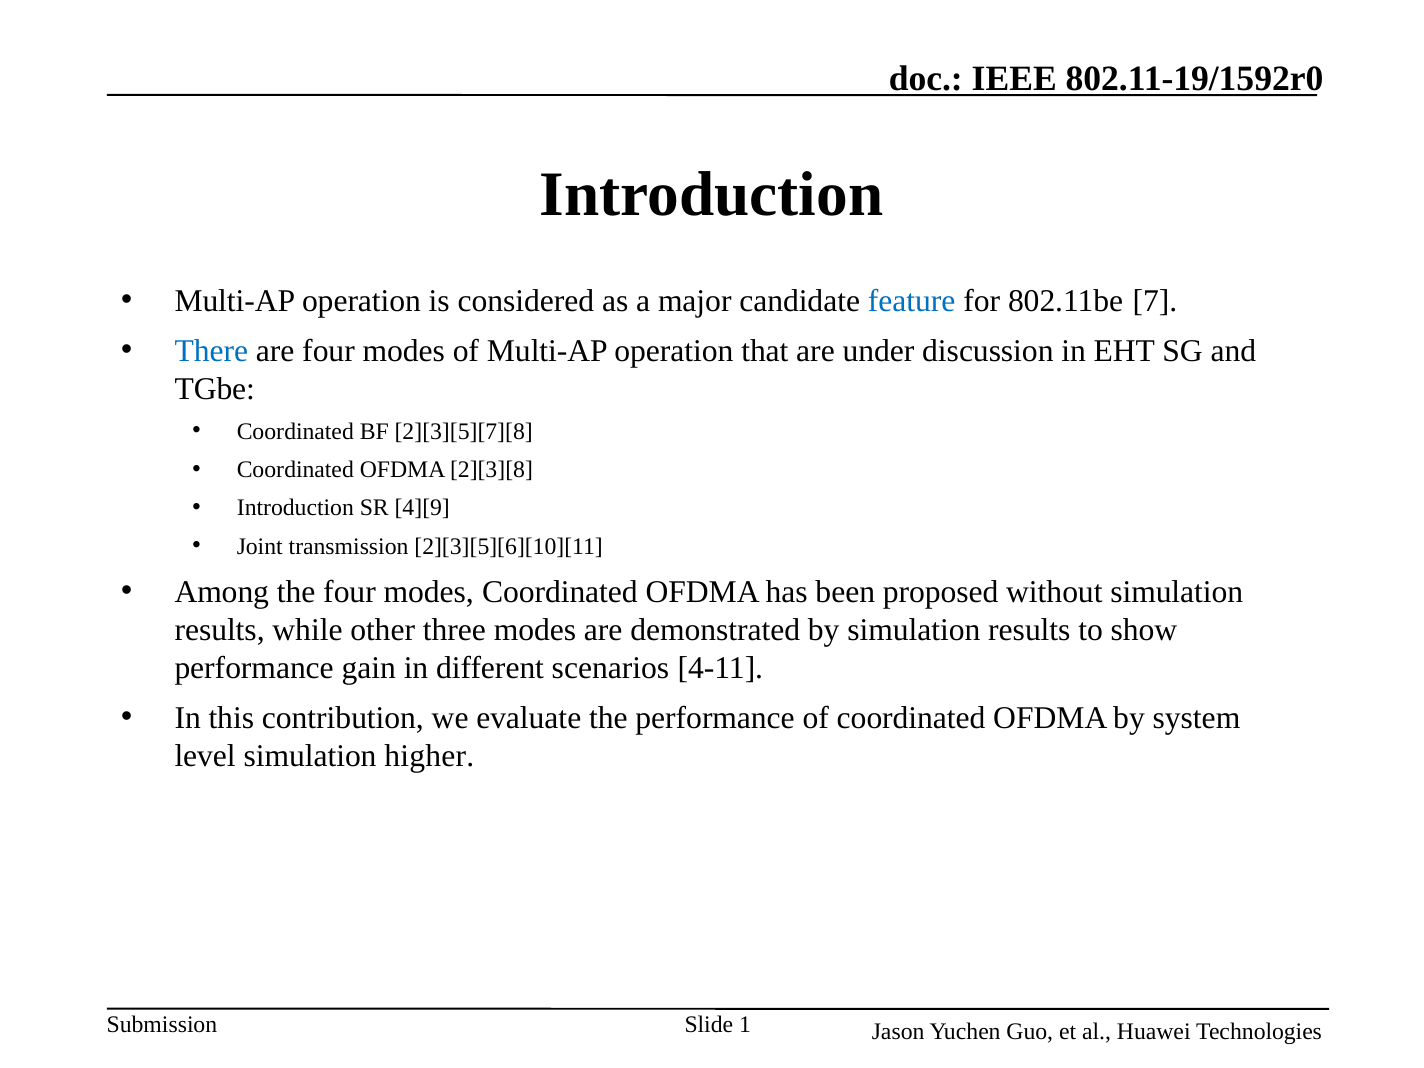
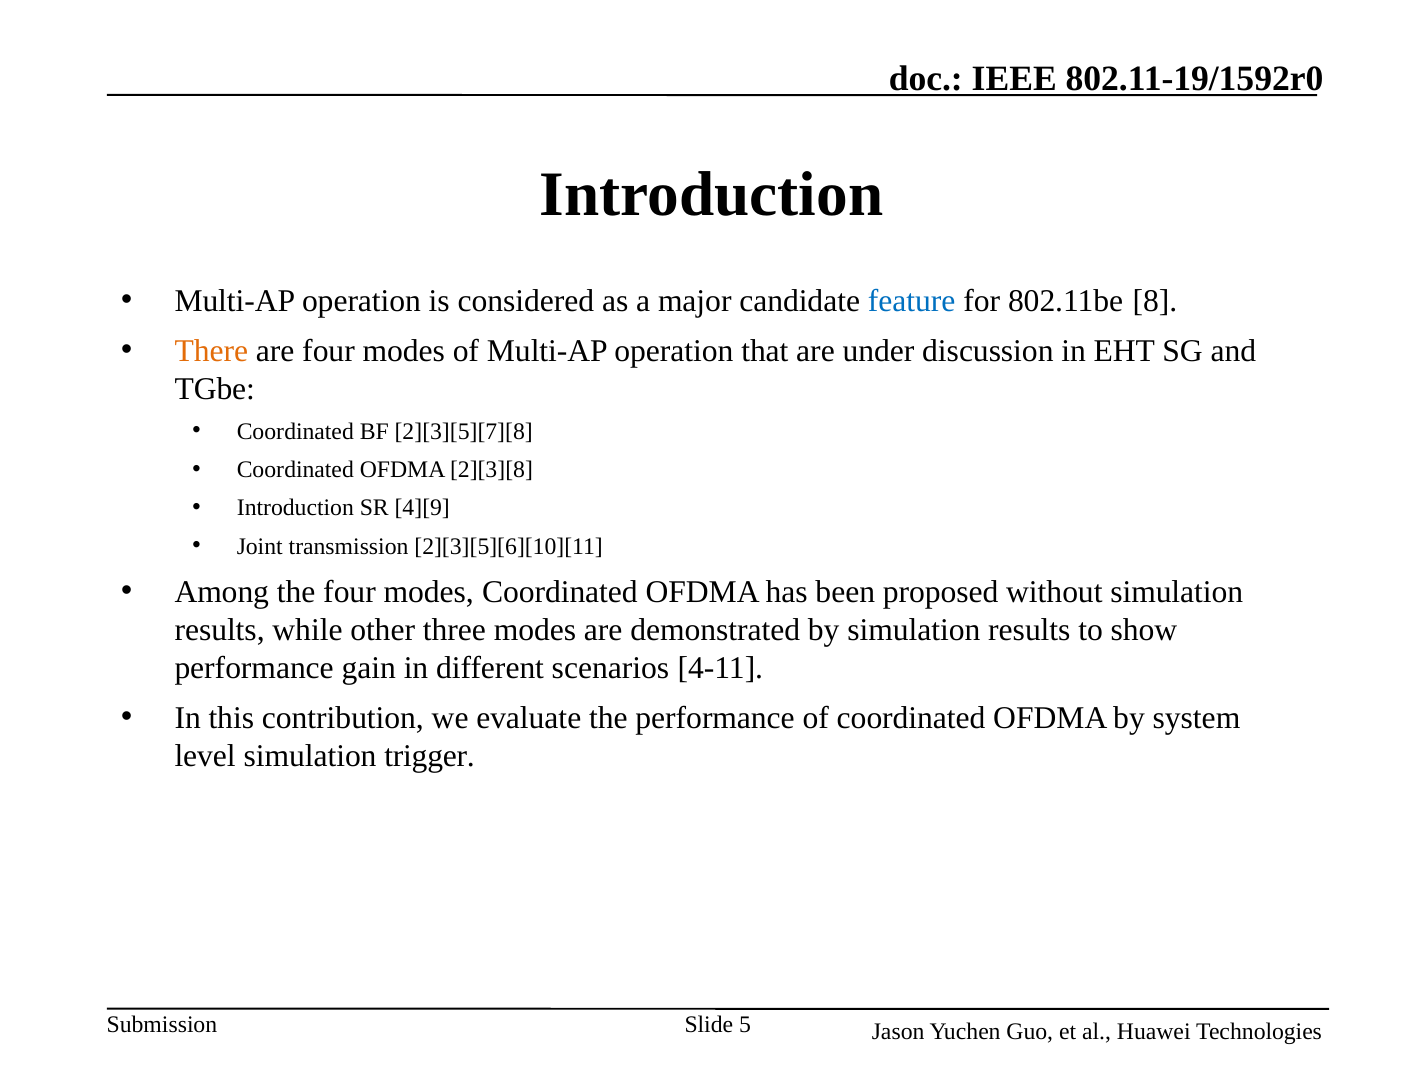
7: 7 -> 8 (1155, 301)
There colour: blue -> orange (211, 351)
higher: higher -> trigger (430, 756)
1: 1 -> 5 (745, 1024)
